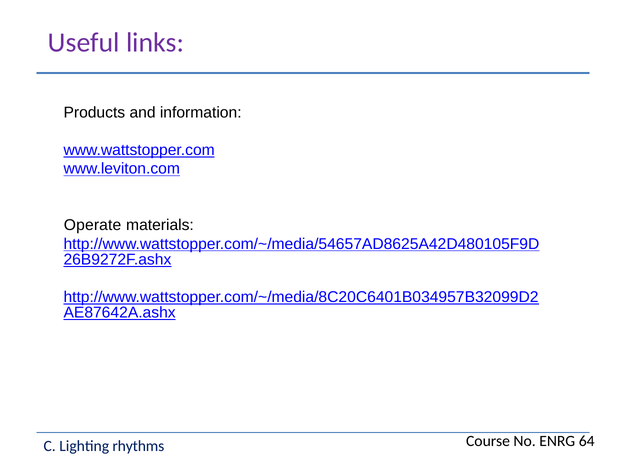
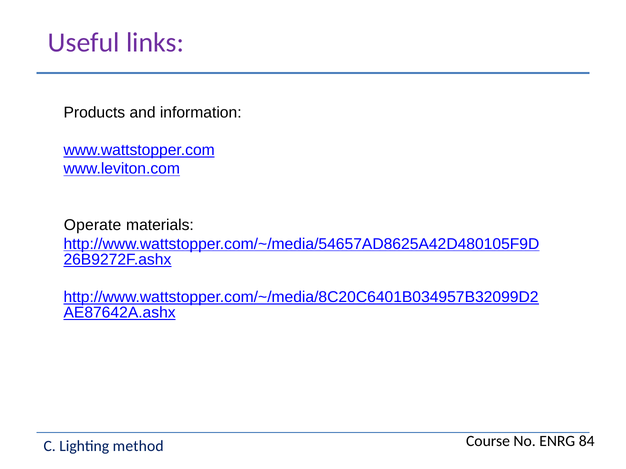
64: 64 -> 84 (587, 441)
rhythms: rhythms -> method (138, 447)
